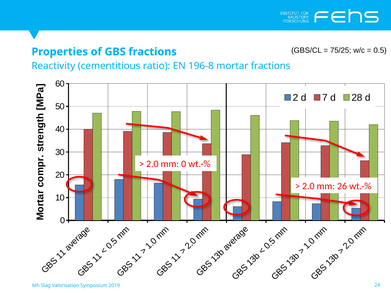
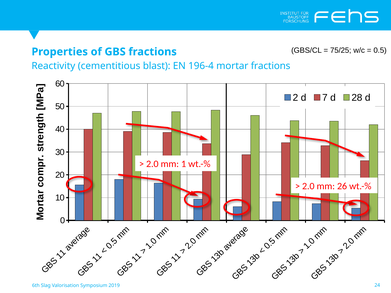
ratio: ratio -> blast (157, 66)
196-8: 196-8 -> 196-4 (201, 66)
mm 0: 0 -> 1 (184, 164)
